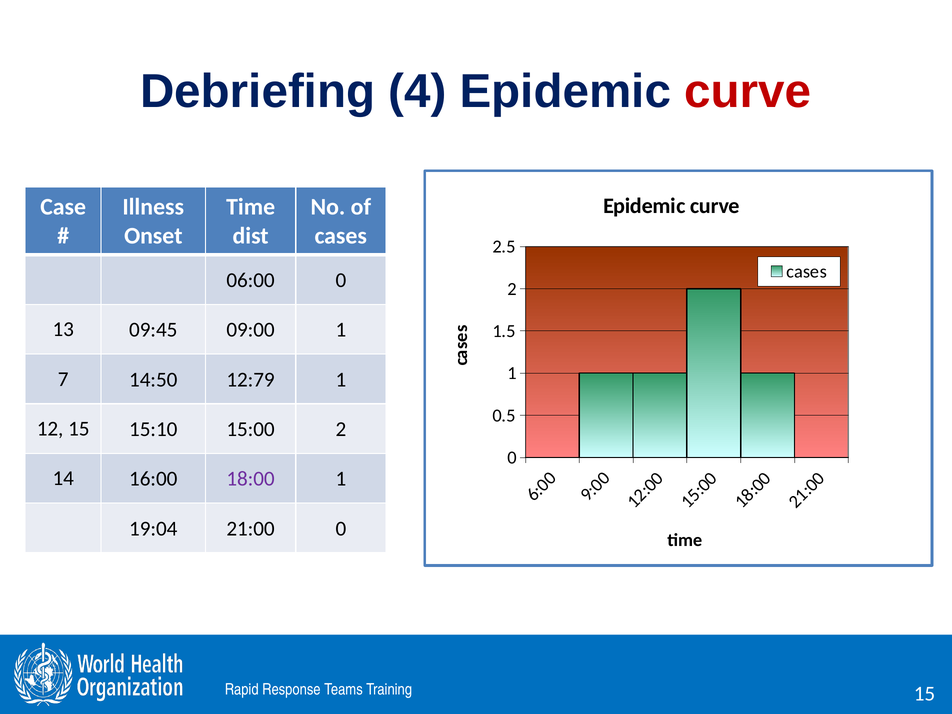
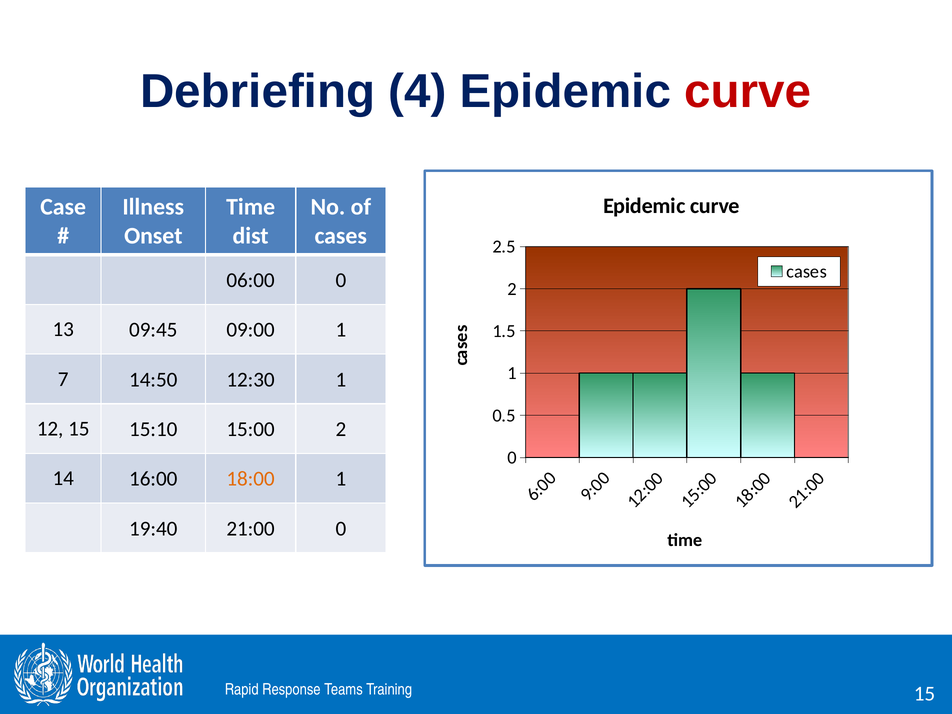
12:79: 12:79 -> 12:30 (251, 380)
18:00 colour: purple -> orange (251, 479)
19:04: 19:04 -> 19:40 (153, 529)
